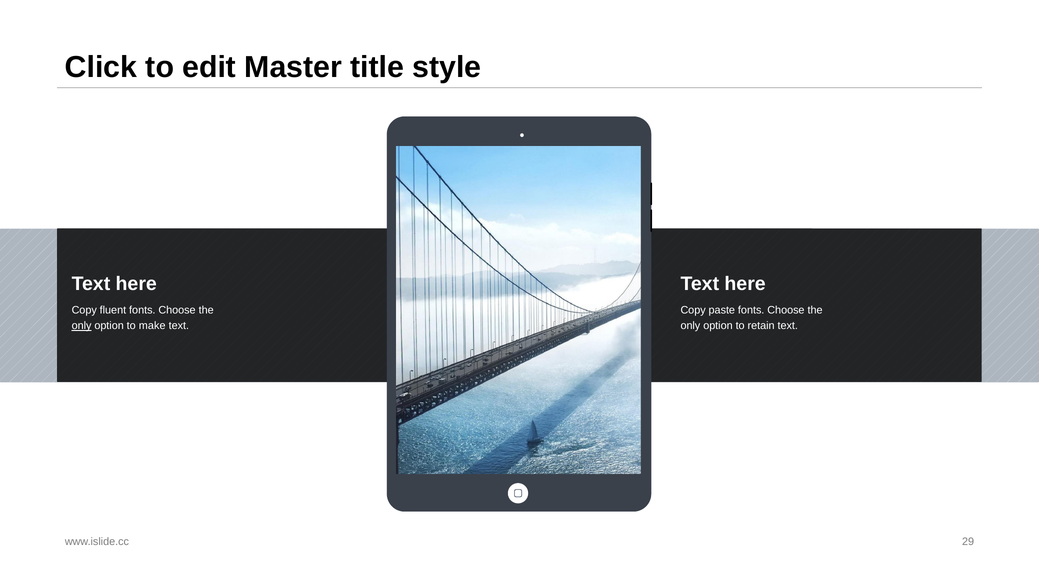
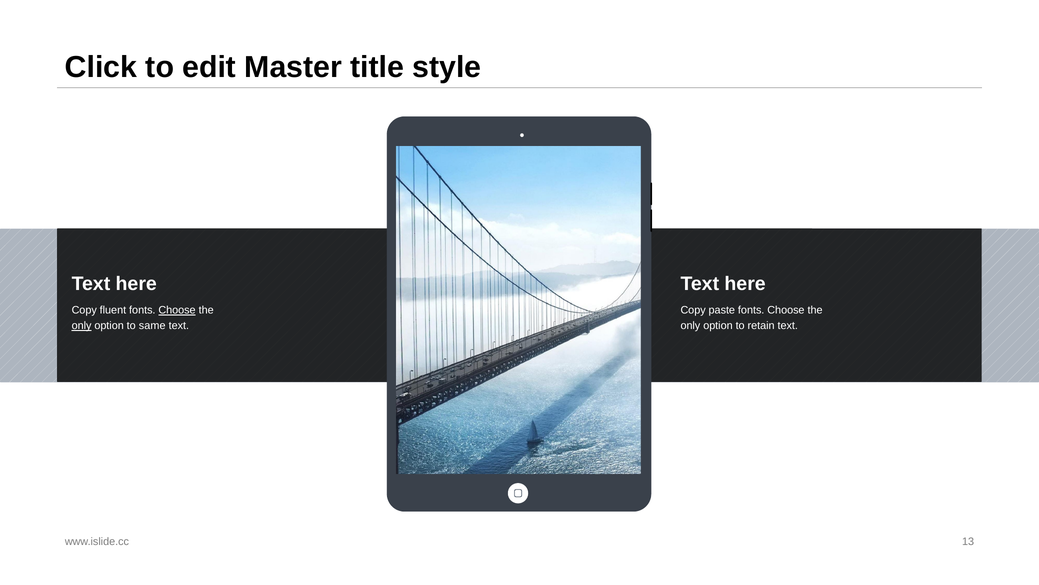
Choose underline: none -> present (177, 310)
make: make -> same (152, 326)
29: 29 -> 13 (968, 541)
